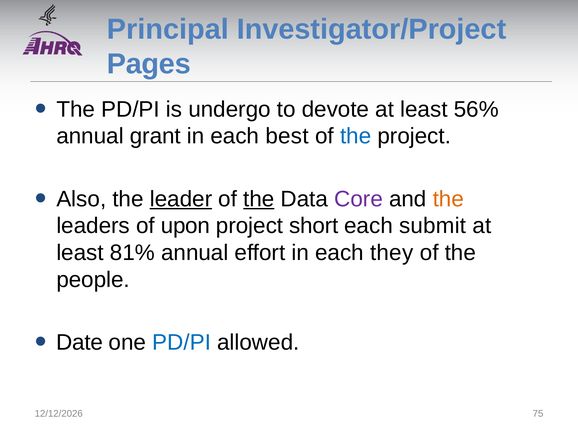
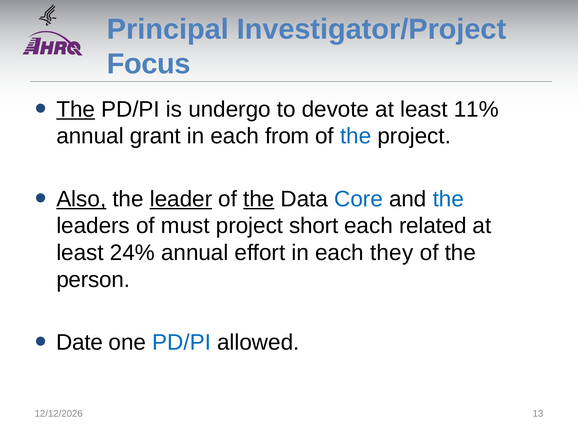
Pages: Pages -> Focus (149, 64)
The underline: none -> present (76, 109)
56%: 56% -> 11% (476, 109)
best: best -> from (287, 136)
Also underline: none -> present (81, 199)
Core colour: purple -> blue (359, 199)
the colour: orange -> blue (448, 199)
upon: upon -> must (185, 226)
submit: submit -> related (433, 226)
81%: 81% -> 24% (132, 253)
people: people -> person (93, 280)
75: 75 -> 13 (538, 414)
